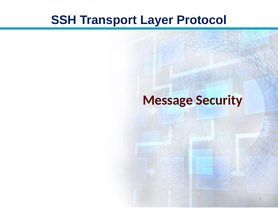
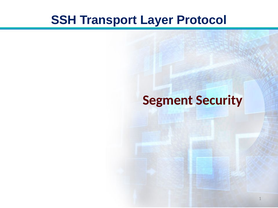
Message: Message -> Segment (168, 100)
